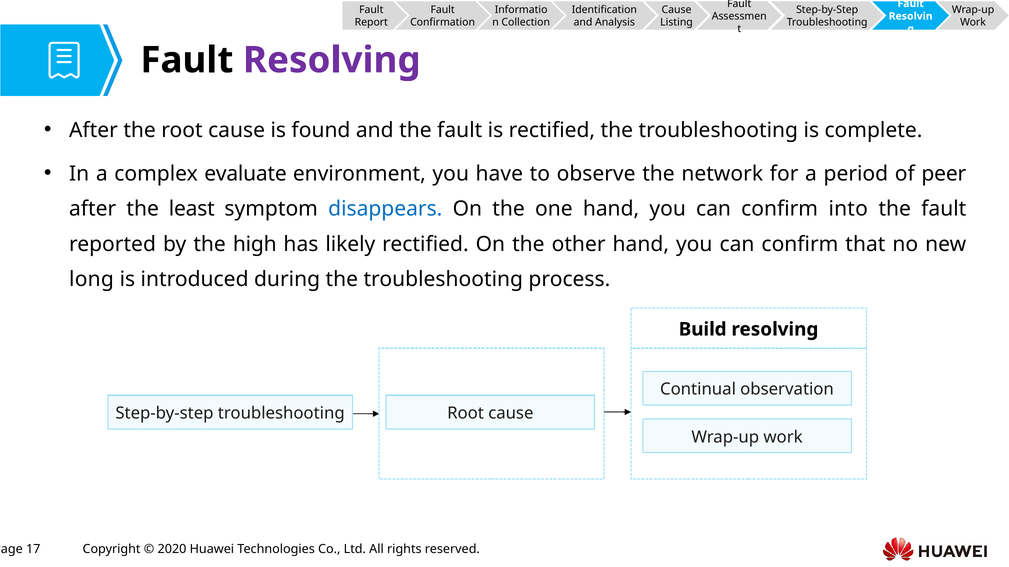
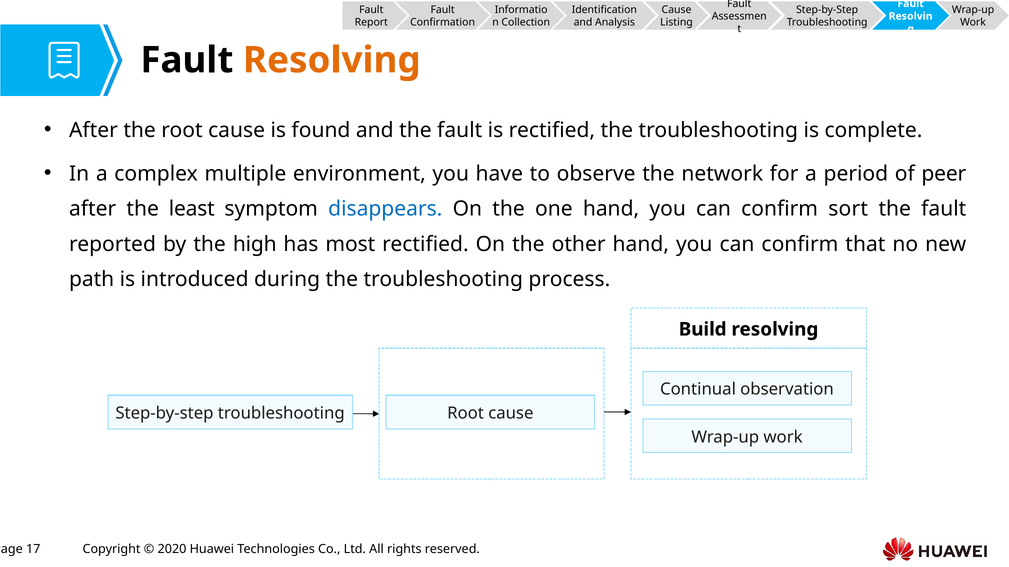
Resolving colour: purple -> orange (332, 60)
evaluate: evaluate -> multiple (245, 174)
into: into -> sort (848, 209)
likely: likely -> most (350, 245)
long: long -> path (92, 280)
